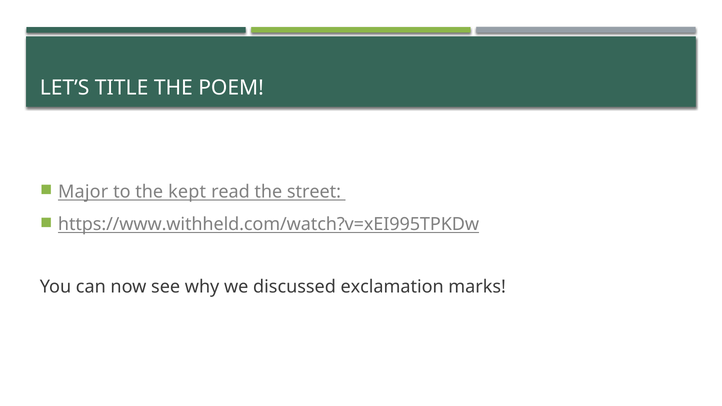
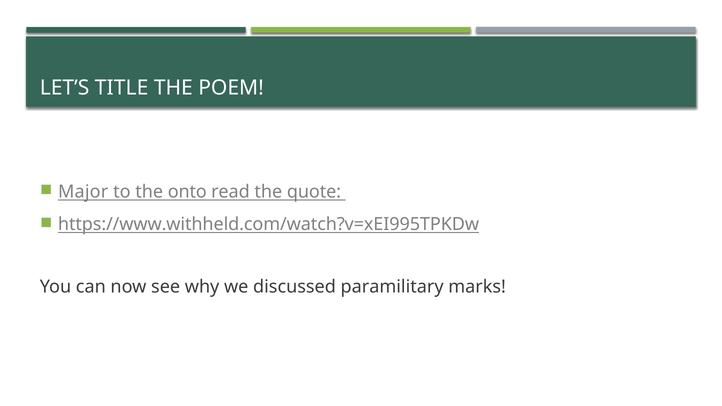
kept: kept -> onto (187, 192)
street: street -> quote (314, 192)
exclamation: exclamation -> paramilitary (392, 287)
